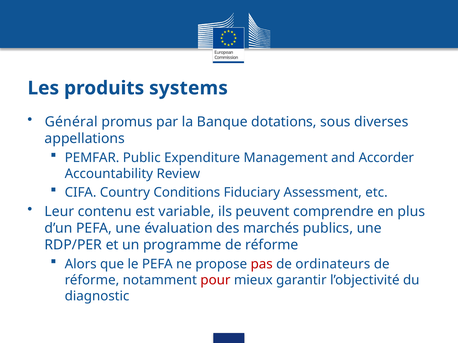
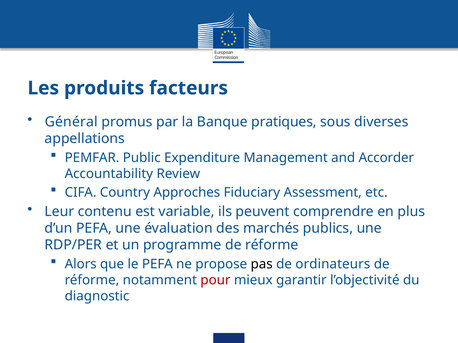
systems: systems -> facteurs (189, 88)
dotations: dotations -> pratiques (284, 122)
Conditions: Conditions -> Approches (187, 193)
pas colour: red -> black (262, 264)
